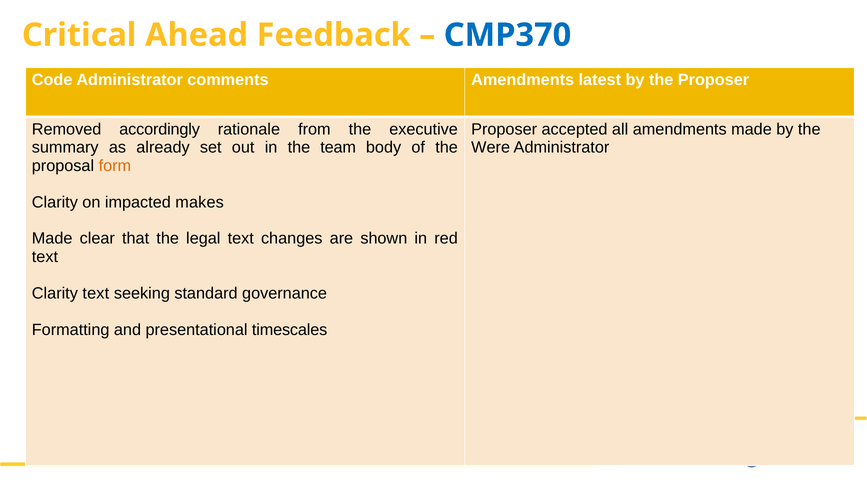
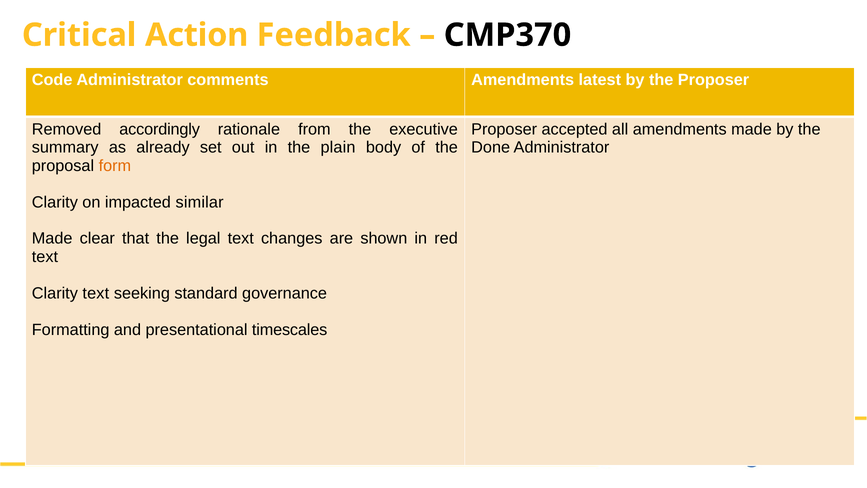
Ahead: Ahead -> Action (197, 35)
CMP370 colour: blue -> black (508, 35)
team: team -> plain (338, 147)
Were: Were -> Done (491, 147)
makes: makes -> similar (200, 202)
